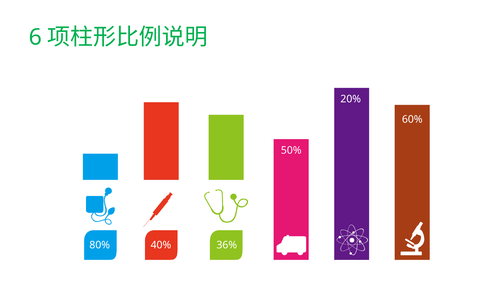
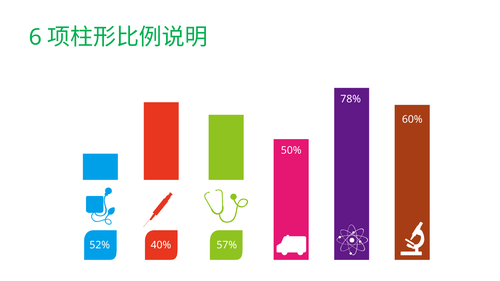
20%: 20% -> 78% (351, 99)
80%: 80% -> 52% (100, 245)
36%: 36% -> 57% (227, 245)
